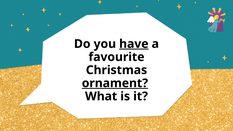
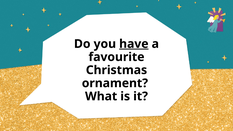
ornament underline: present -> none (115, 83)
